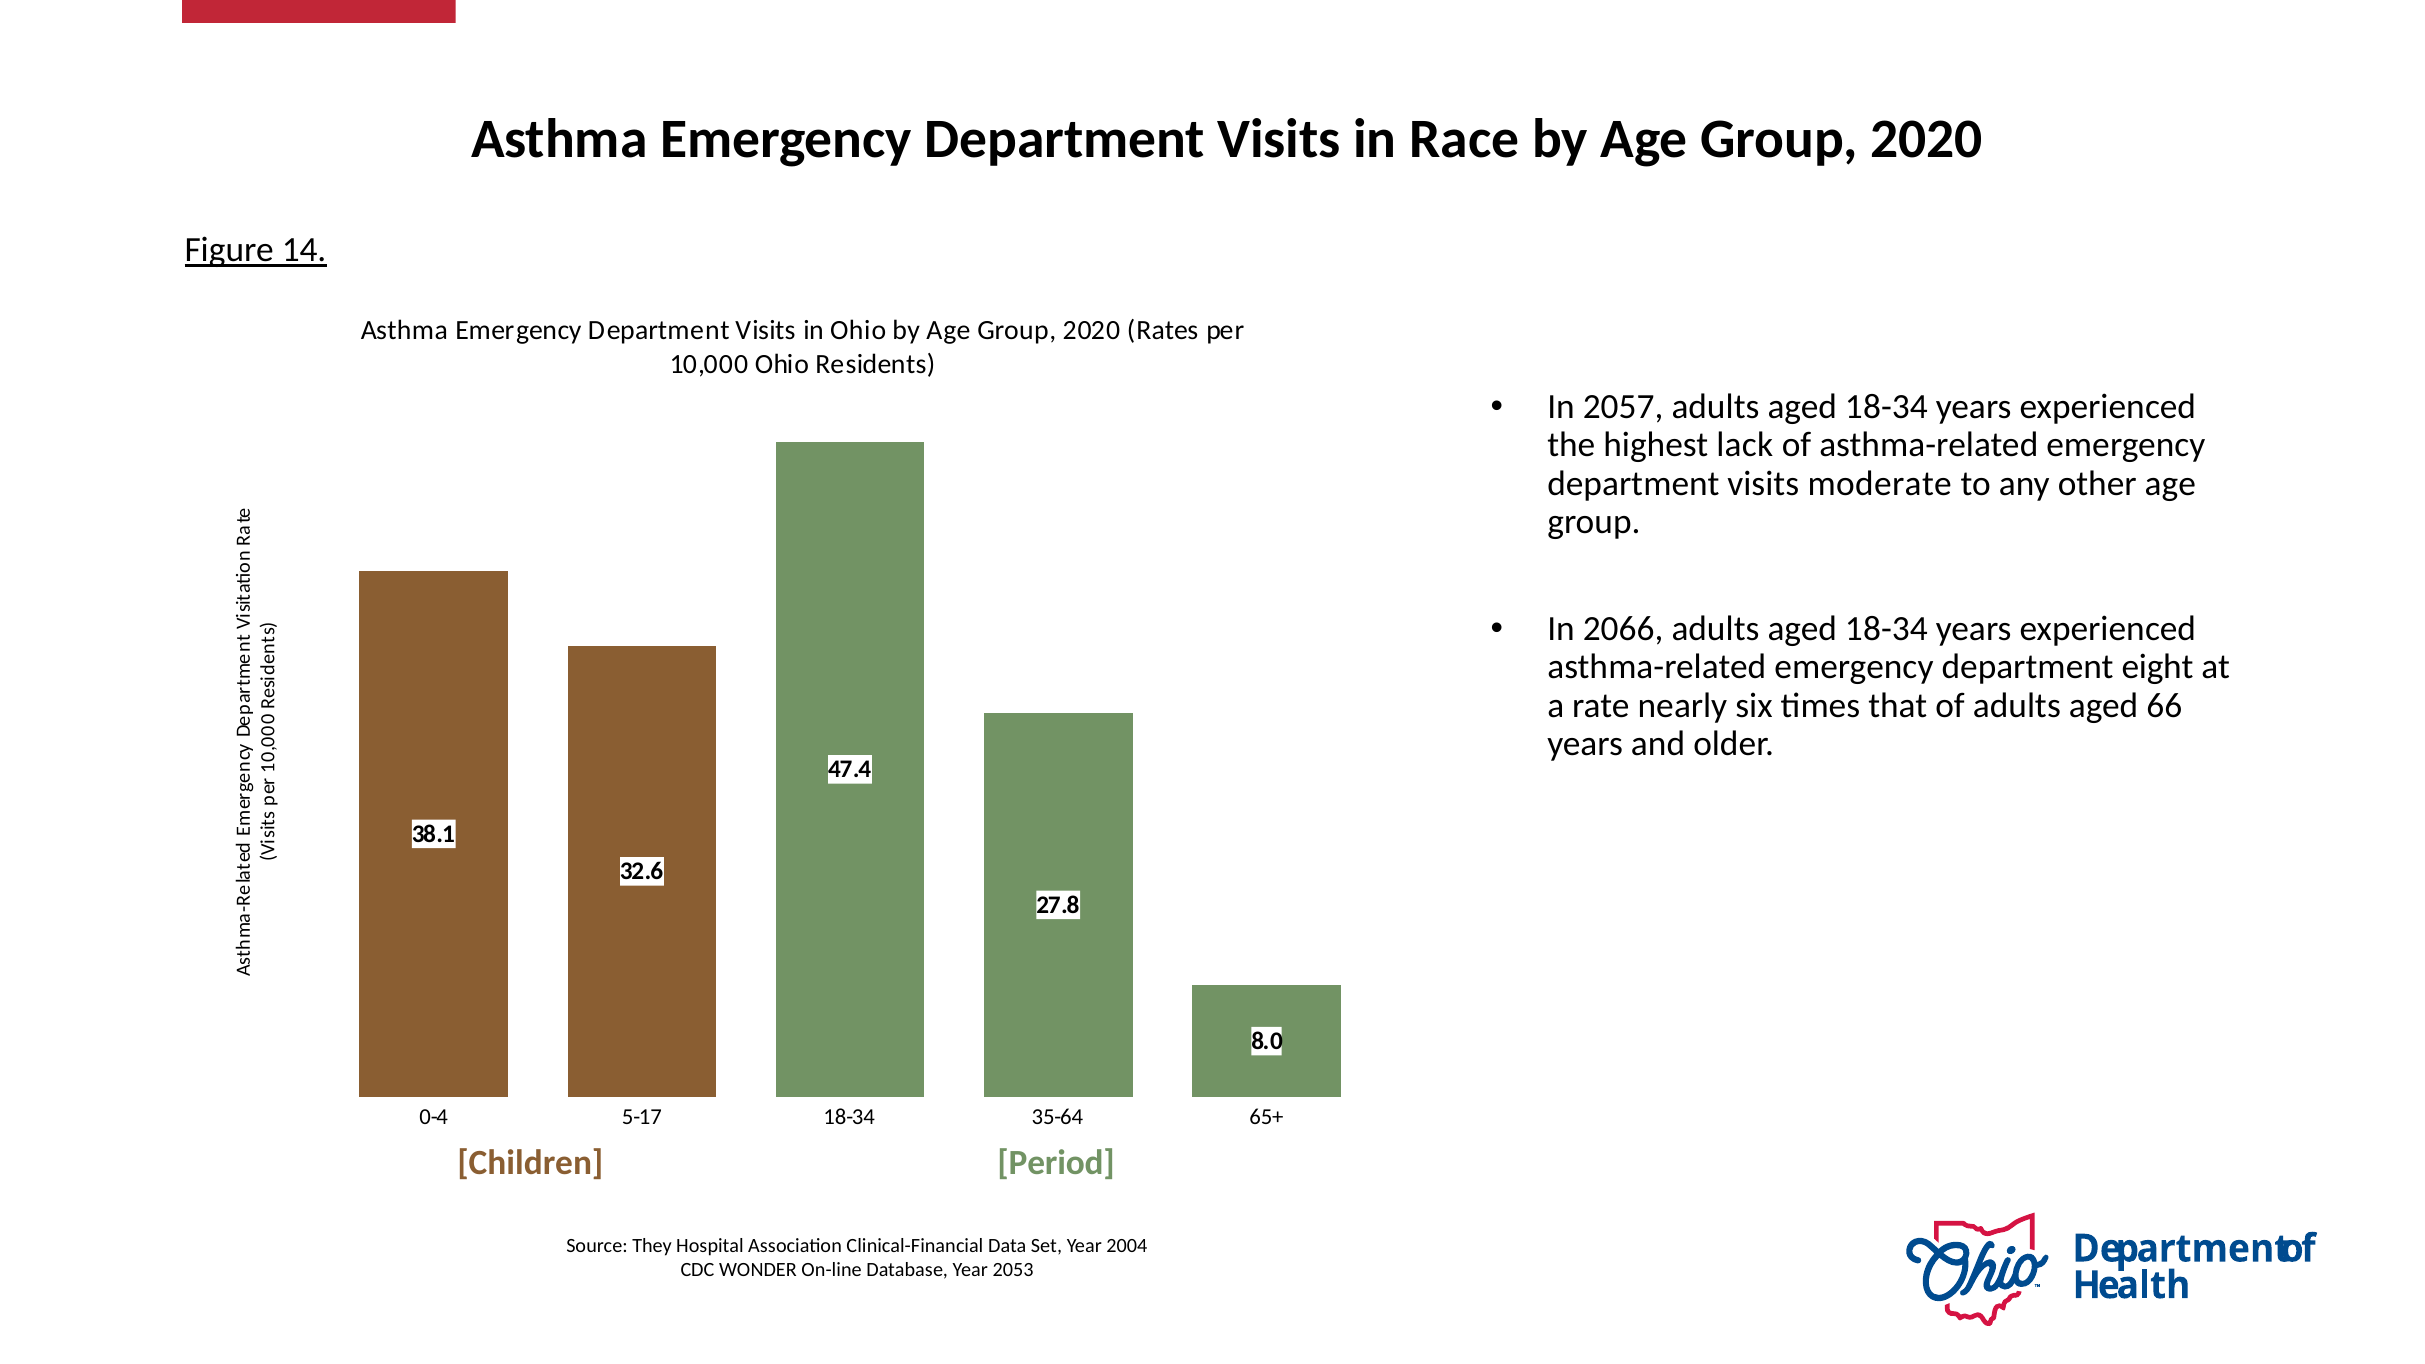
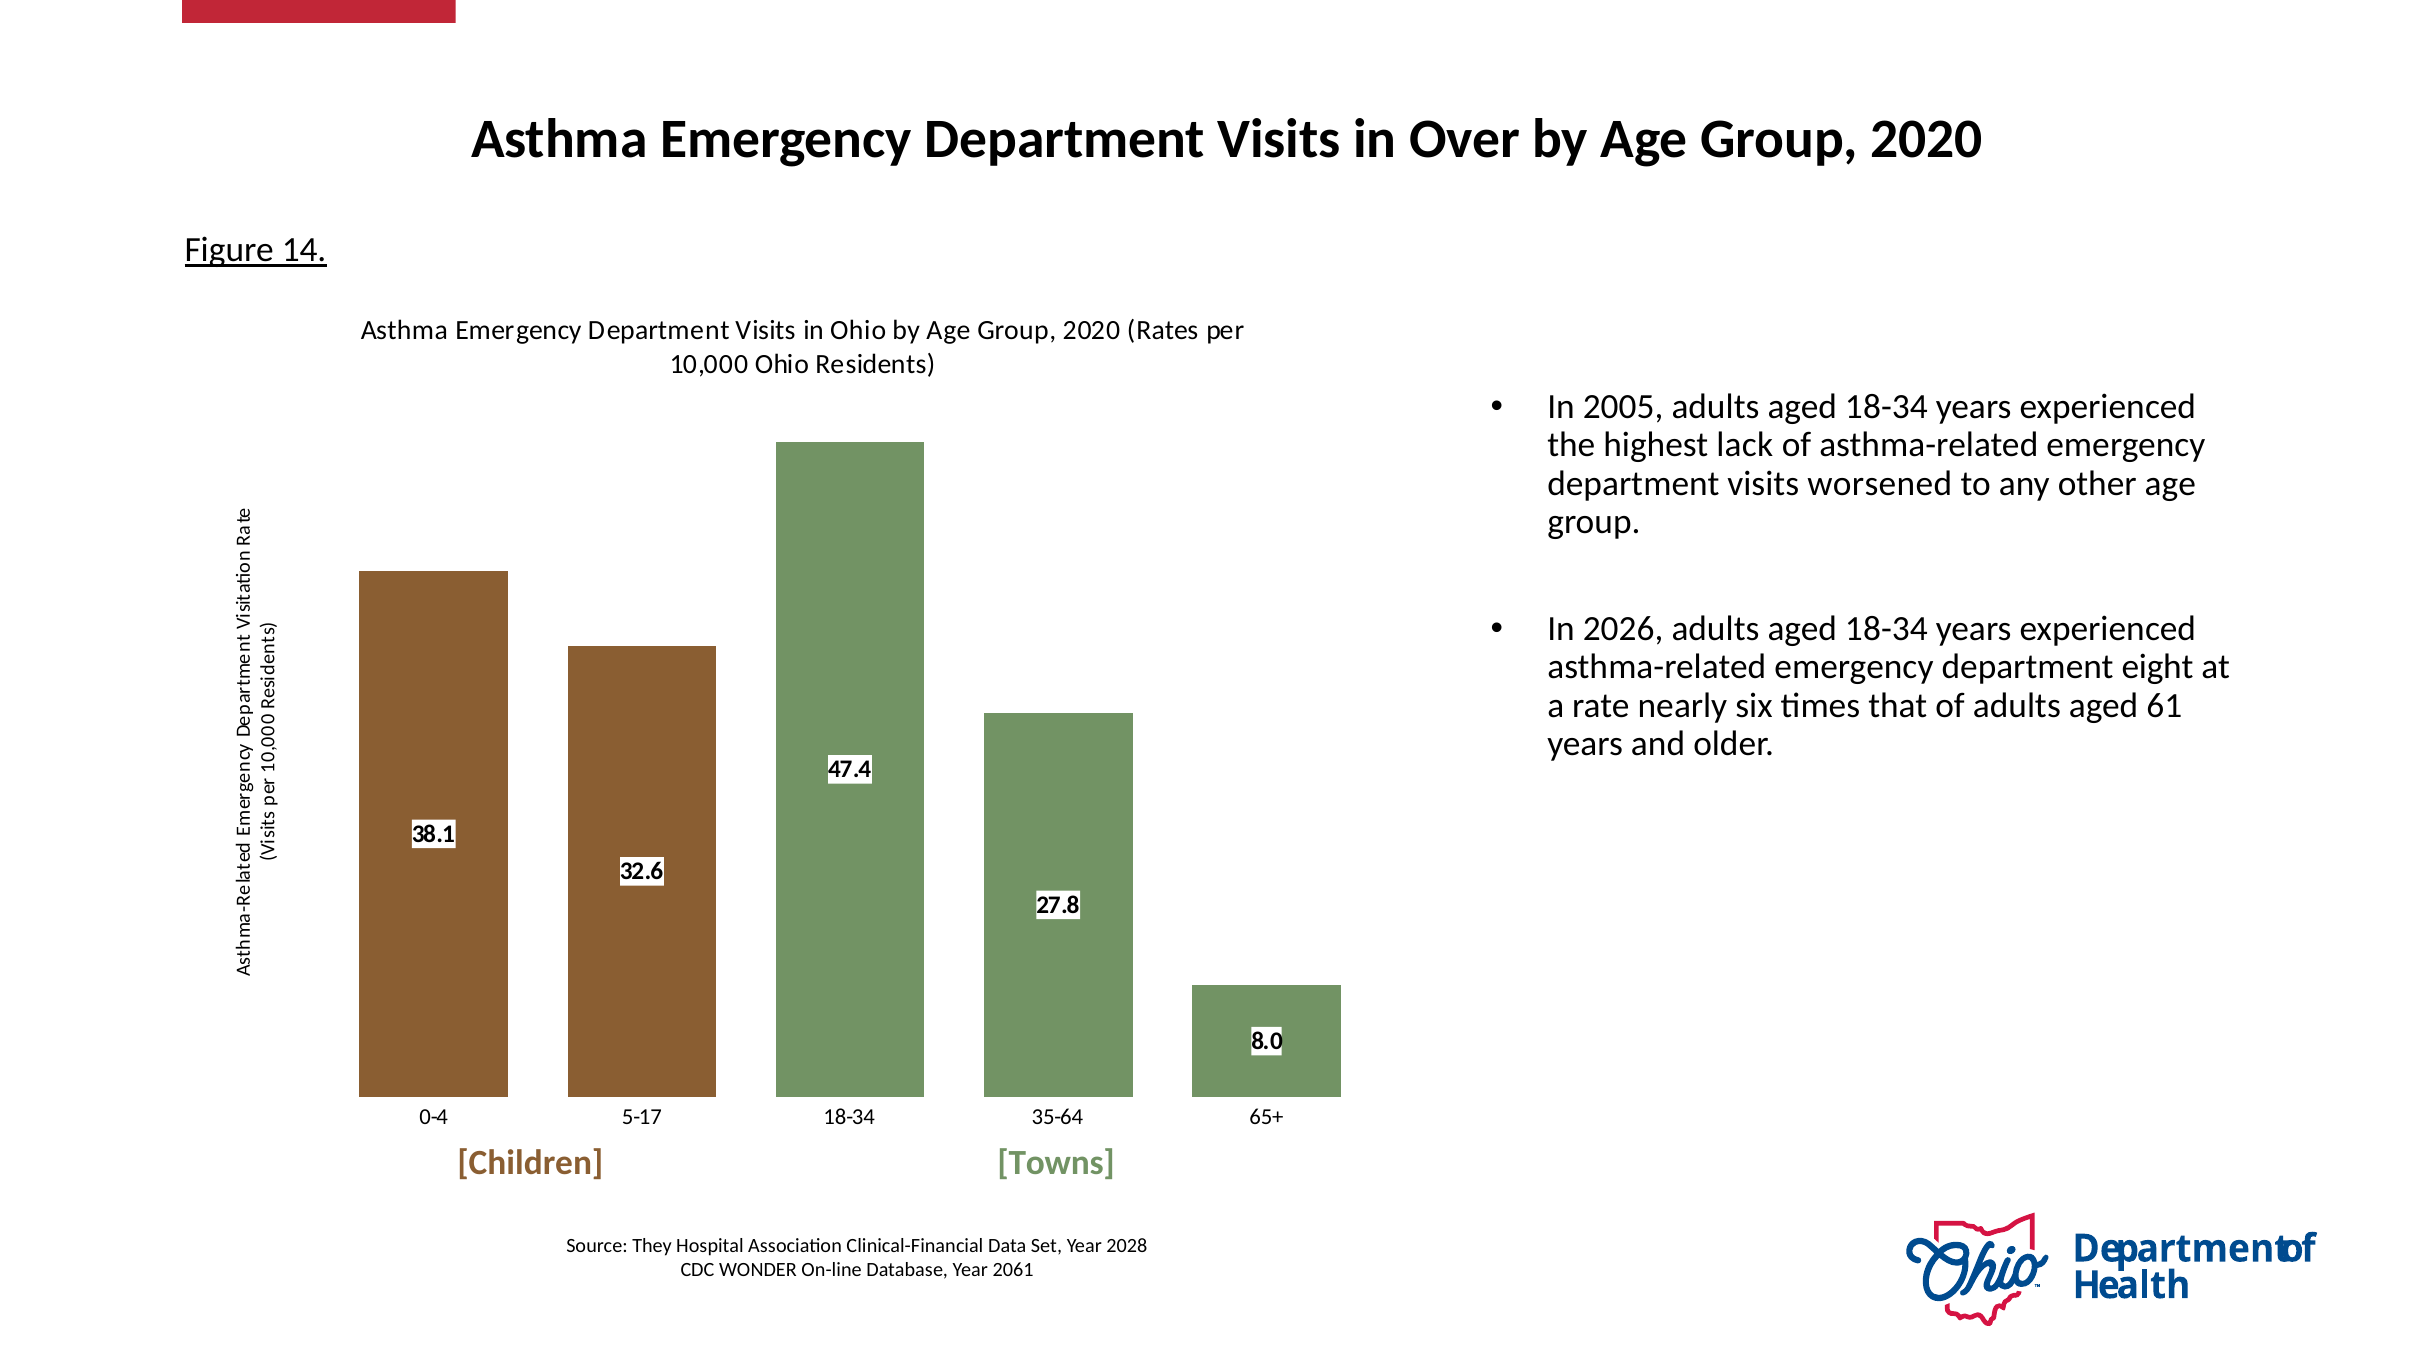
Race: Race -> Over (1465, 139)
2057: 2057 -> 2005 (1623, 407)
moderate: moderate -> worsened (1880, 484)
2066: 2066 -> 2026 (1623, 629)
66: 66 -> 61 (2164, 705)
Period: Period -> Towns (1056, 1163)
2004: 2004 -> 2028 (1127, 1246)
2053: 2053 -> 2061 (1013, 1270)
